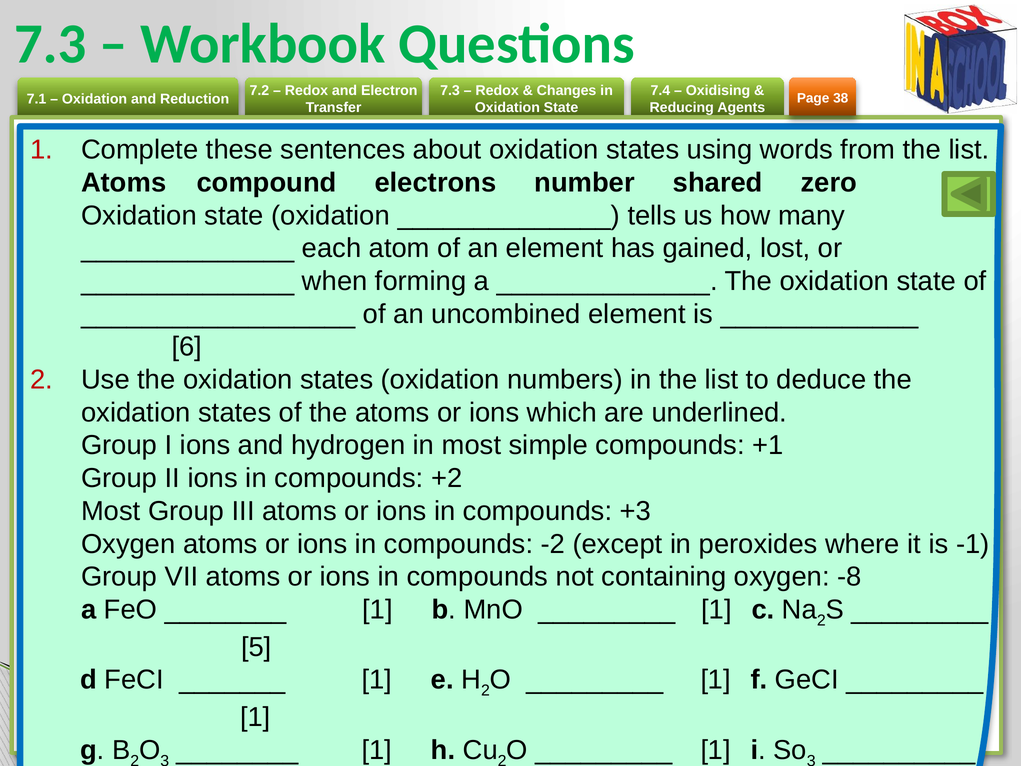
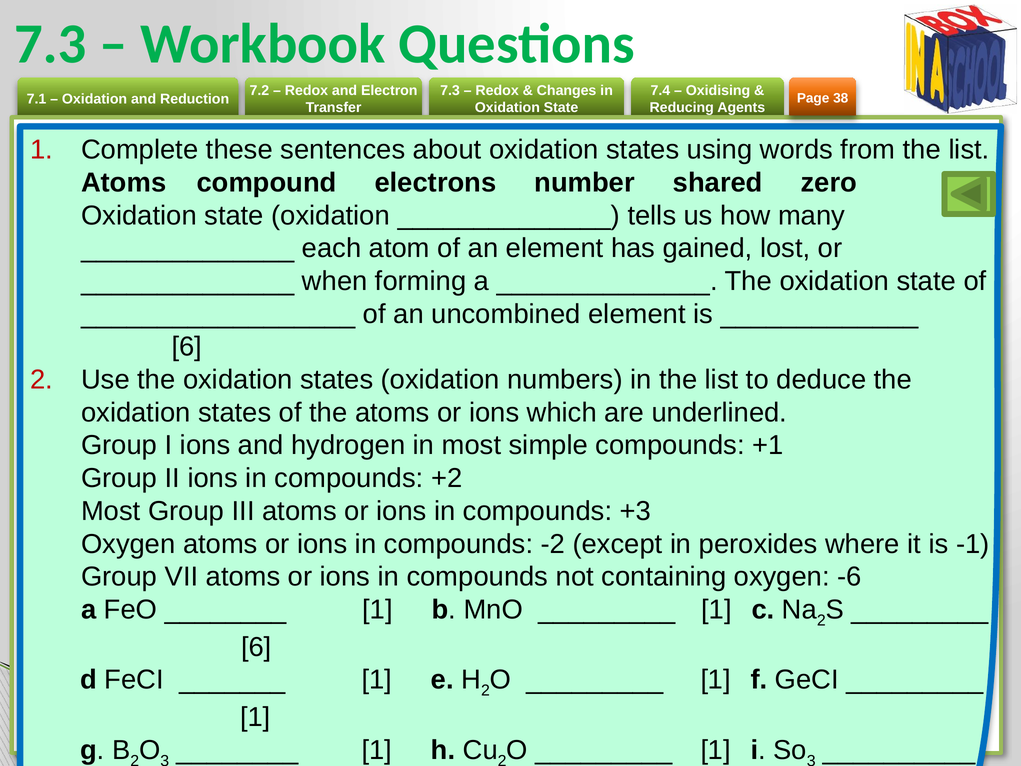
-8: -8 -> -6 (850, 577)
5: 5 -> 6 (256, 647)
